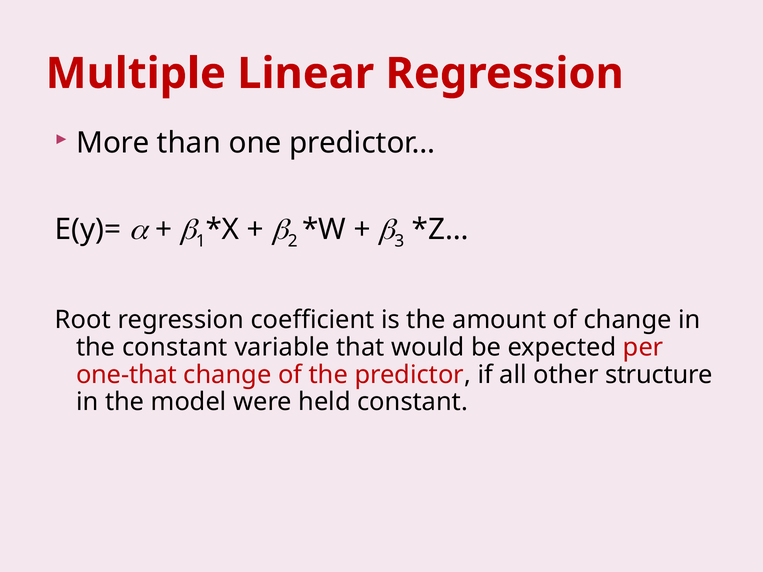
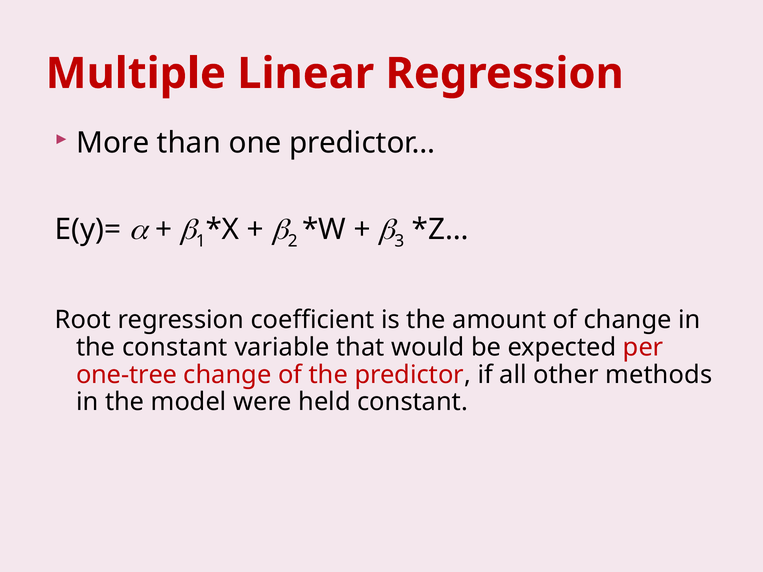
one-that: one-that -> one-tree (127, 375)
structure: structure -> methods (659, 375)
